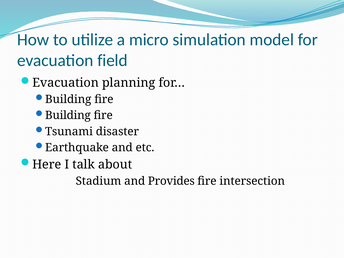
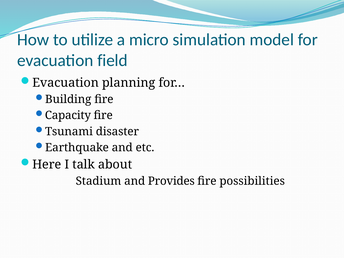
Building: Building -> Capacity (68, 115)
intersection: intersection -> possibilities (252, 181)
